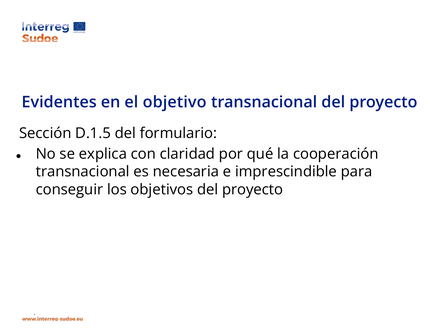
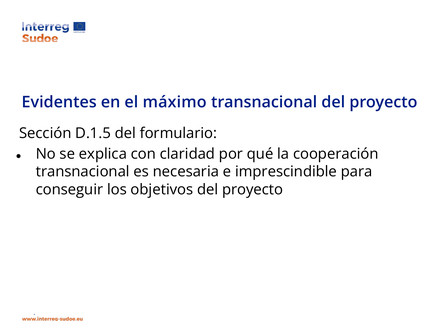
objetivo: objetivo -> máximo (175, 102)
